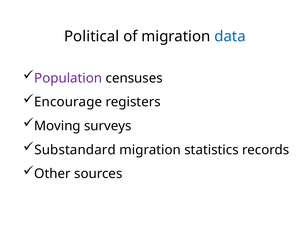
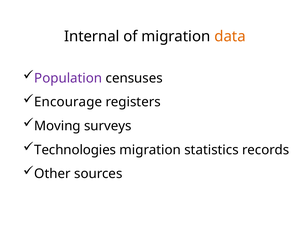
Political: Political -> Internal (92, 37)
data colour: blue -> orange (230, 37)
Substandard: Substandard -> Technologies (75, 150)
